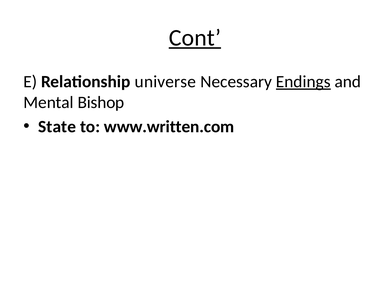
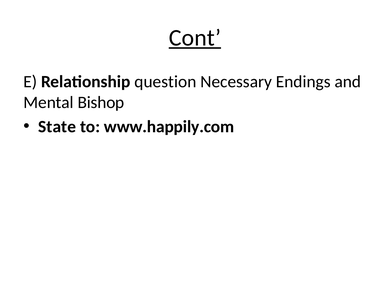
universe: universe -> question (165, 82)
Endings underline: present -> none (303, 82)
www.written.com: www.written.com -> www.happily.com (169, 127)
